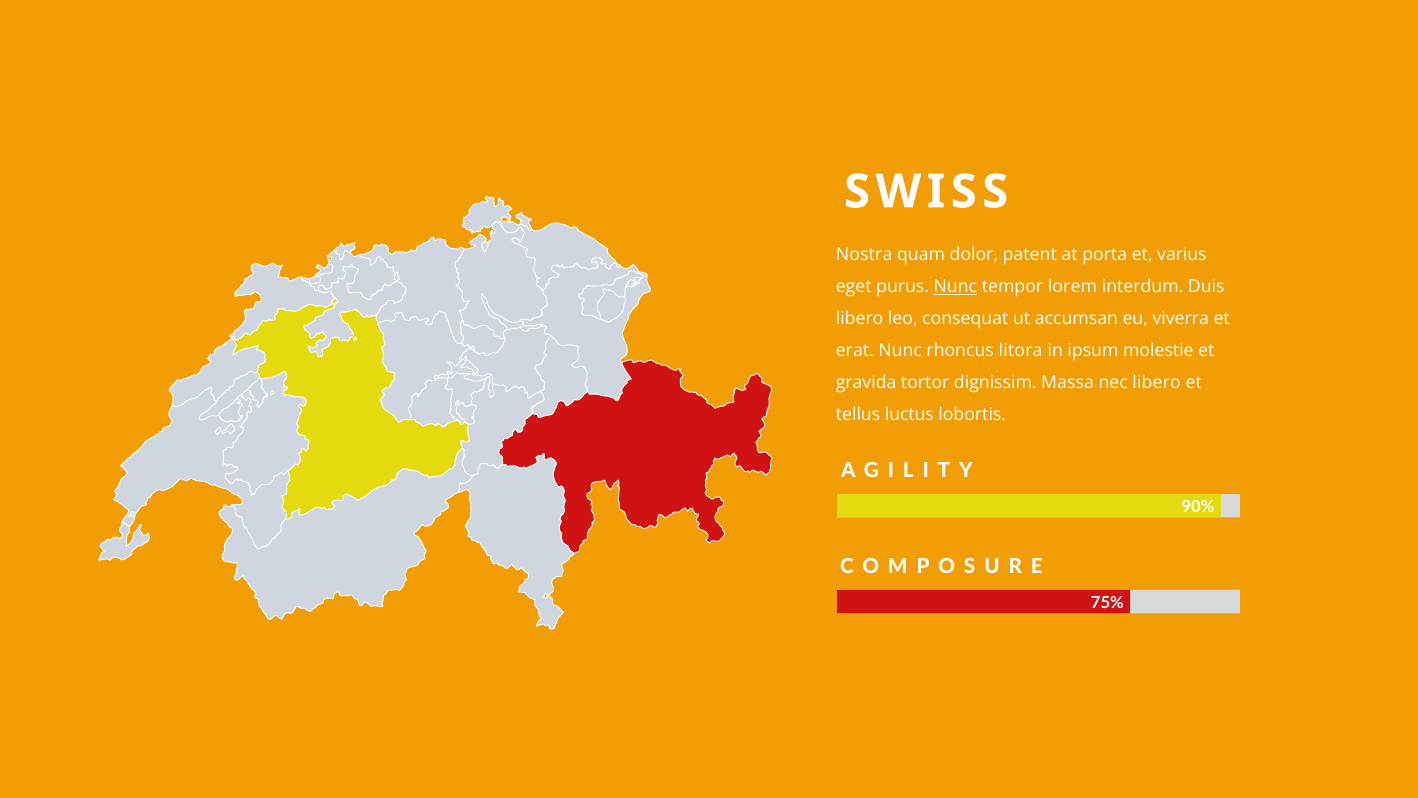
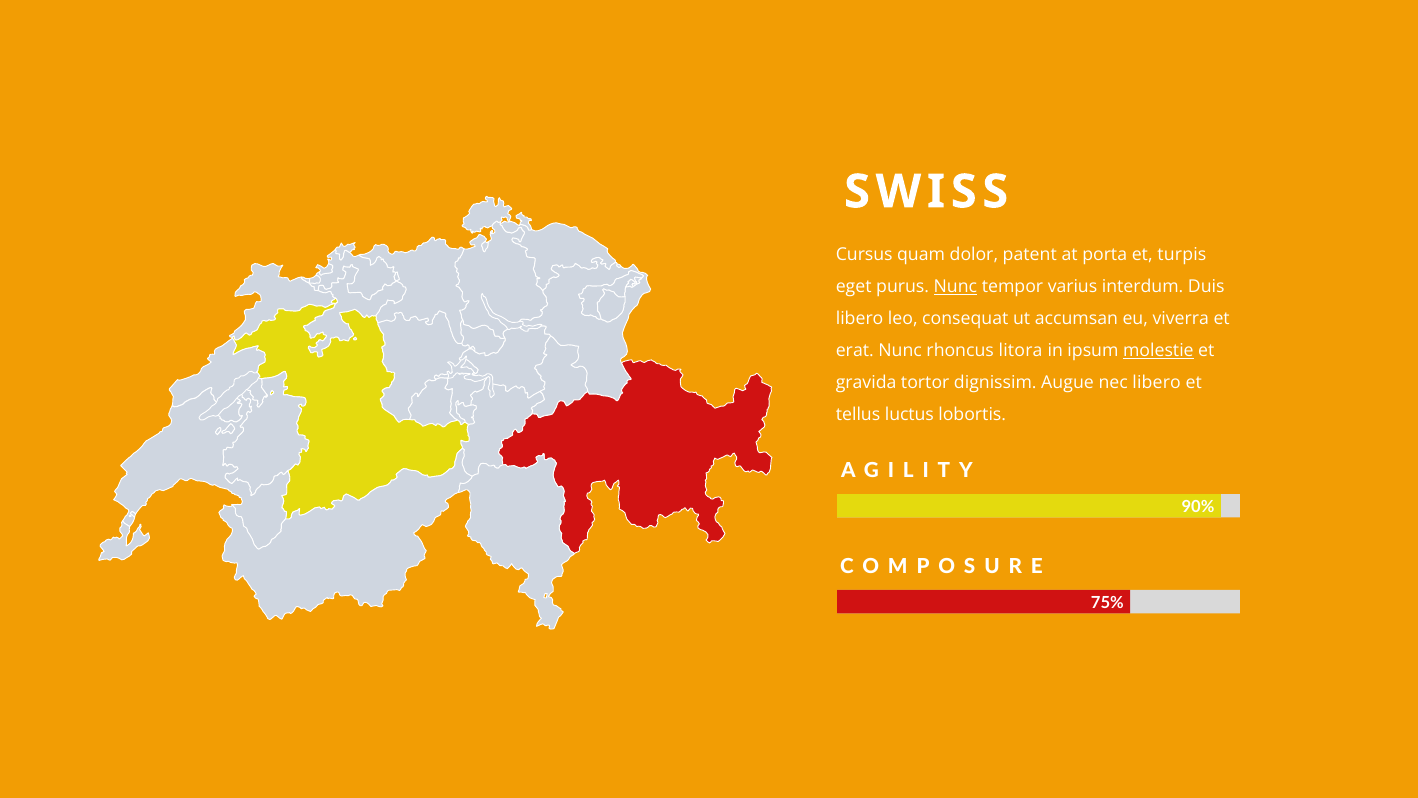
Nostra: Nostra -> Cursus (864, 255)
varius: varius -> turpis (1182, 255)
lorem: lorem -> varius (1072, 287)
molestie underline: none -> present (1158, 351)
Massa: Massa -> Augue (1068, 383)
